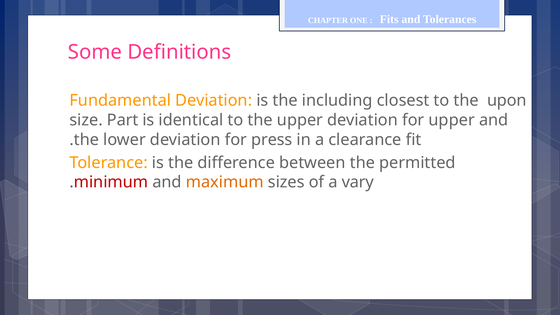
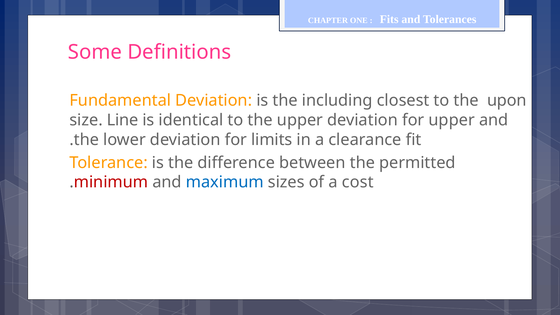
Part: Part -> Line (123, 120)
press: press -> limits (272, 140)
maximum colour: orange -> blue (225, 182)
vary: vary -> cost (358, 182)
